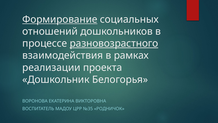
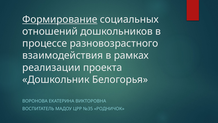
разновозрастного underline: present -> none (114, 43)
